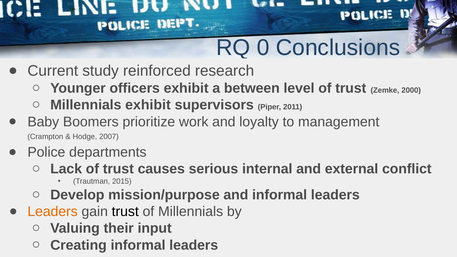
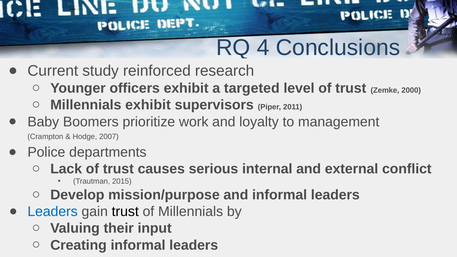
0: 0 -> 4 (263, 48)
between: between -> targeted (252, 88)
Leaders colour: orange -> blue (53, 212)
